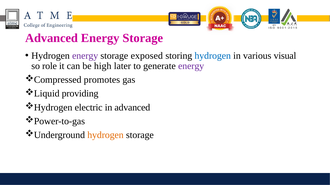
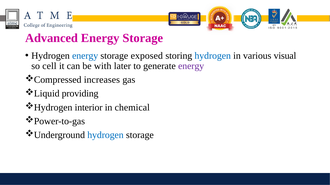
energy colour: purple -> blue (85, 56)
role: role -> cell (49, 66)
high: high -> with (103, 66)
promotes: promotes -> increases (102, 80)
electric: electric -> interior (89, 108)
in advanced: advanced -> chemical (132, 108)
hydrogen colour: orange -> blue (105, 135)
